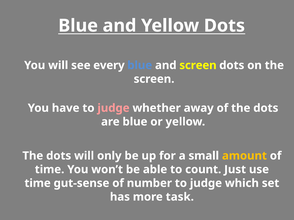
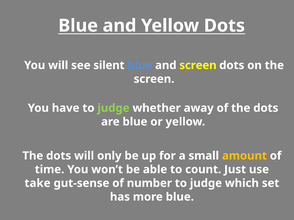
every: every -> silent (109, 65)
judge colour: pink -> light green (113, 108)
time: time -> take (38, 184)
more task: task -> blue (180, 197)
